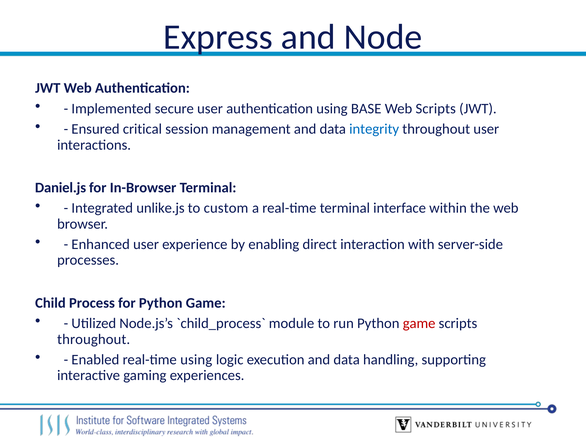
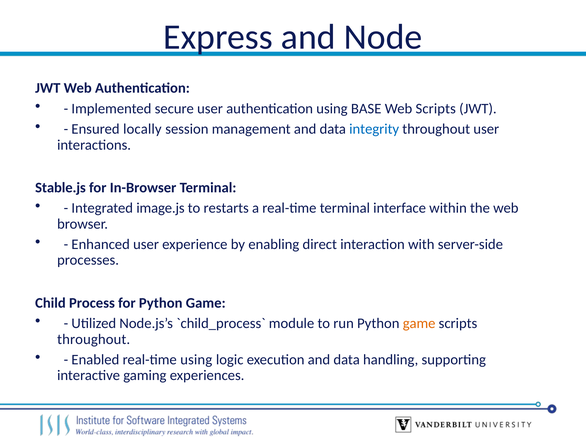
critical: critical -> locally (142, 129)
Daniel.js: Daniel.js -> Stable.js (60, 188)
unlike.js: unlike.js -> image.js (160, 208)
custom: custom -> restarts (226, 208)
game colour: red -> orange (419, 324)
